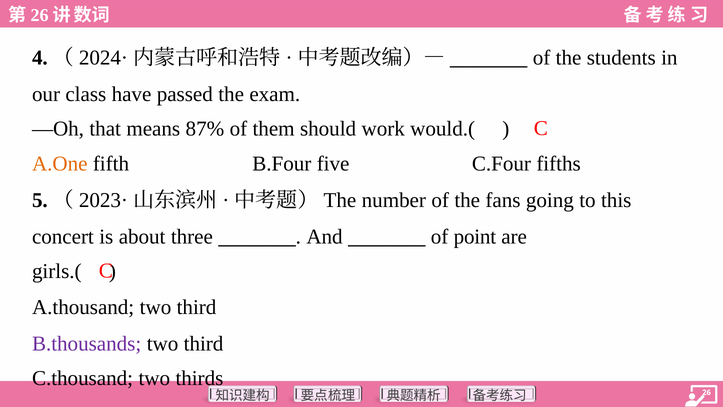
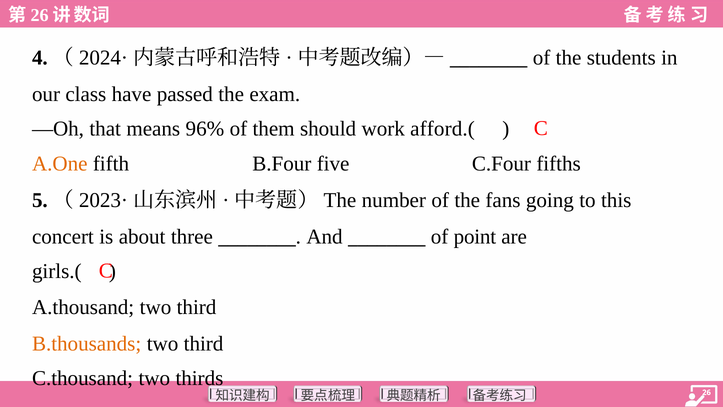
87%: 87% -> 96% (205, 129)
would.(: would.( -> afford.( (443, 129)
B.thousands colour: purple -> orange (87, 343)
